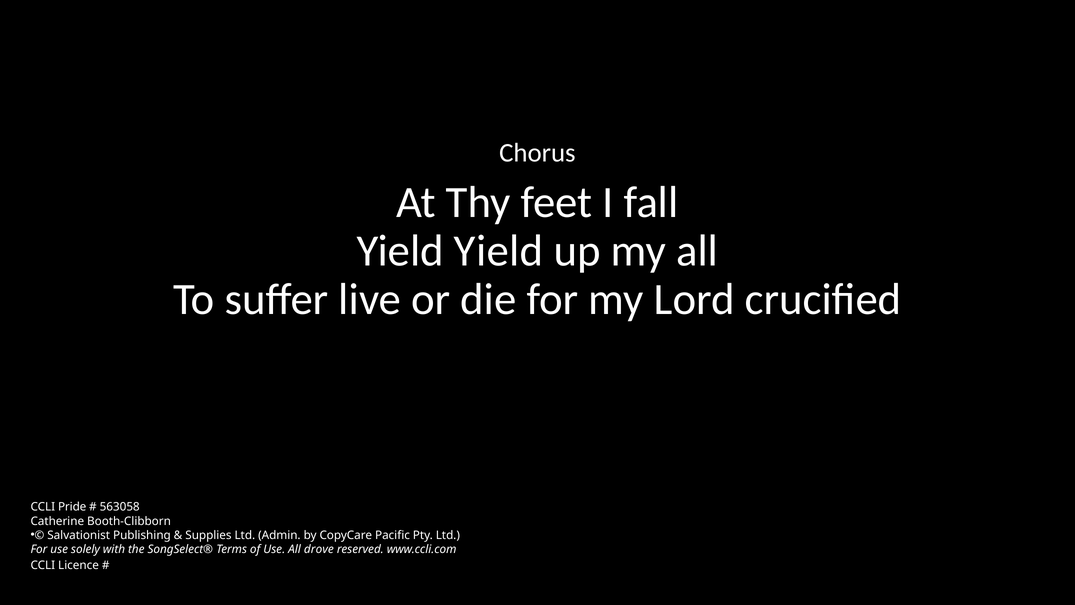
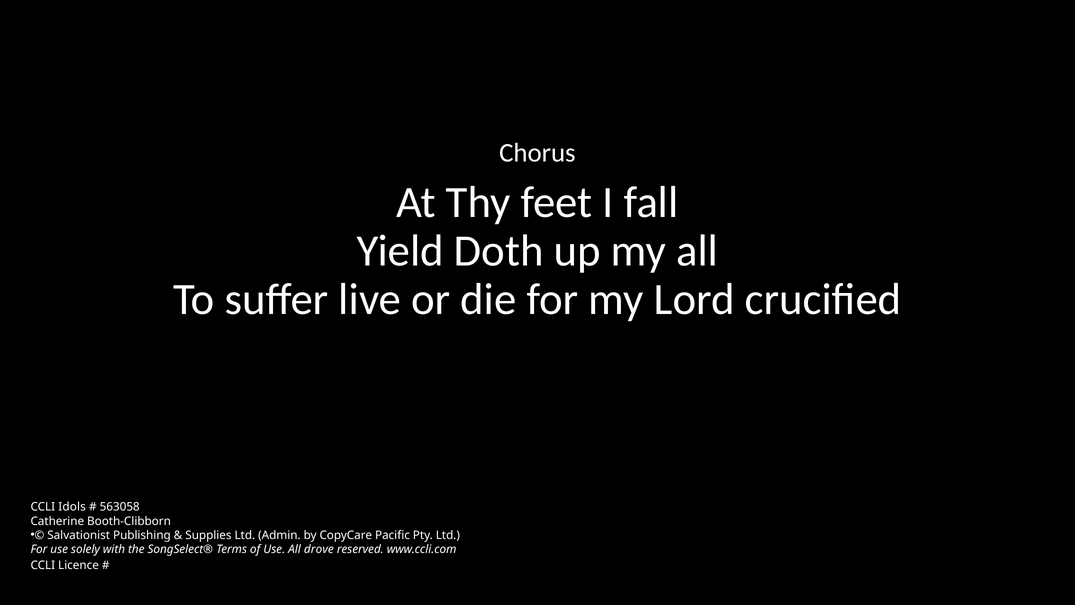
Yield Yield: Yield -> Doth (499, 251)
Pride: Pride -> Idols (72, 507)
